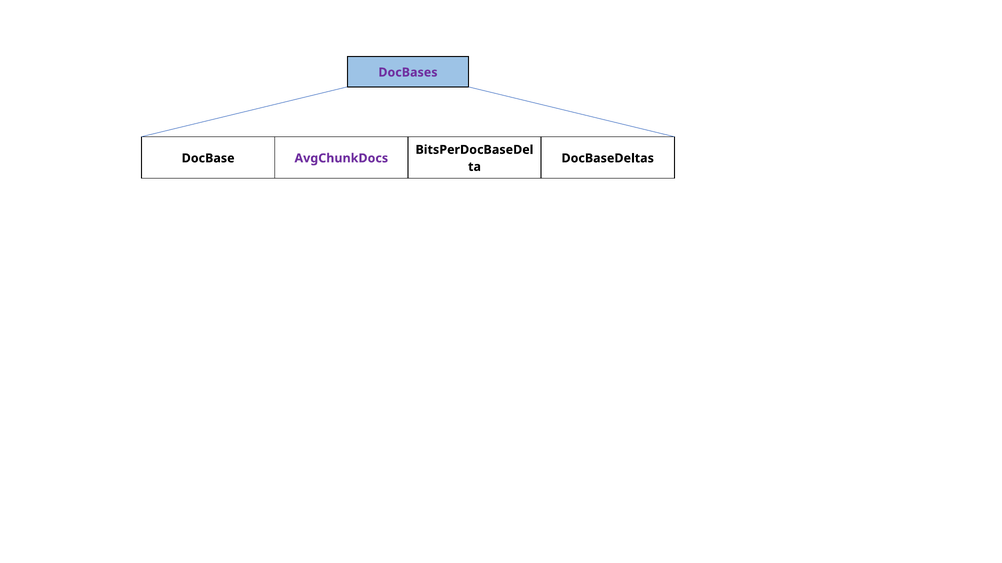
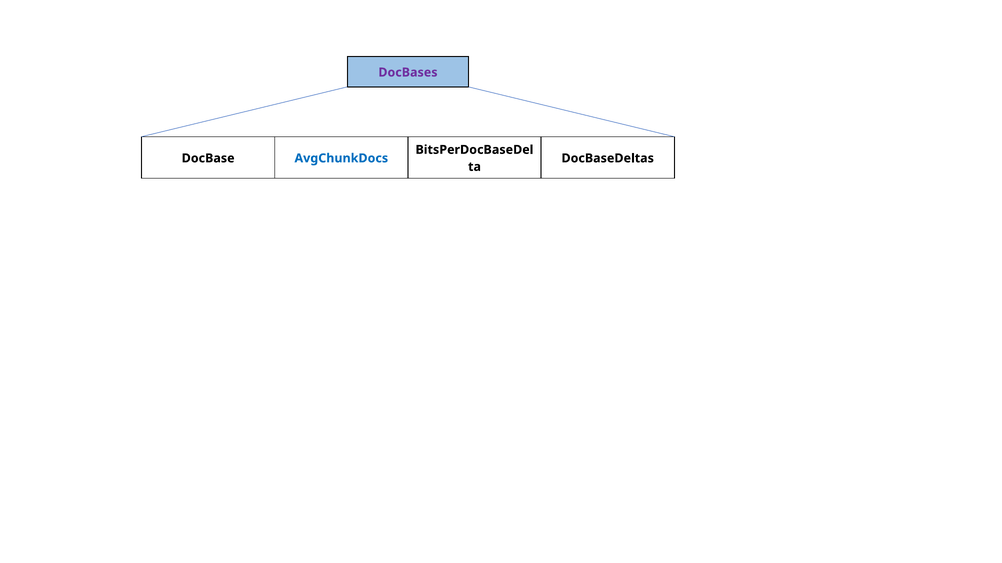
AvgChunkDocs colour: purple -> blue (341, 158)
